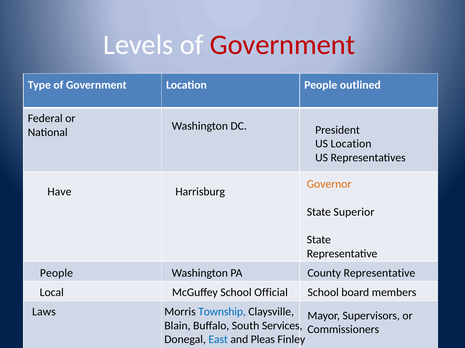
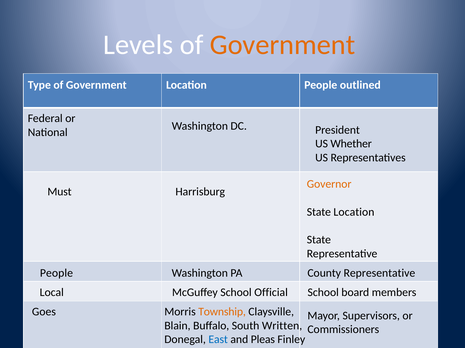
Government colour: red -> orange (283, 45)
US Location: Location -> Whether (351, 144)
Have: Have -> Must (60, 192)
State Superior: Superior -> Location (354, 212)
Laws: Laws -> Goes (44, 312)
Township colour: blue -> orange (222, 312)
Services: Services -> Written (282, 326)
